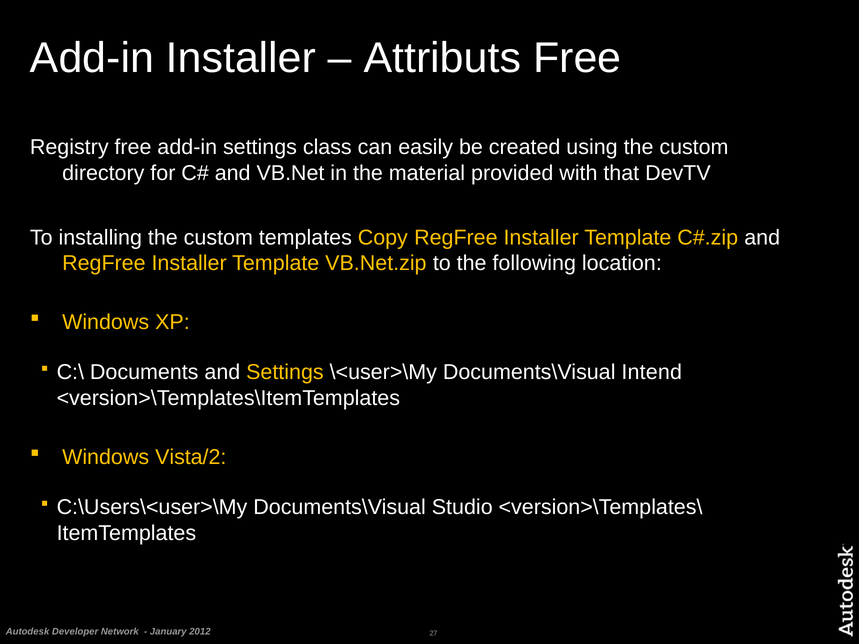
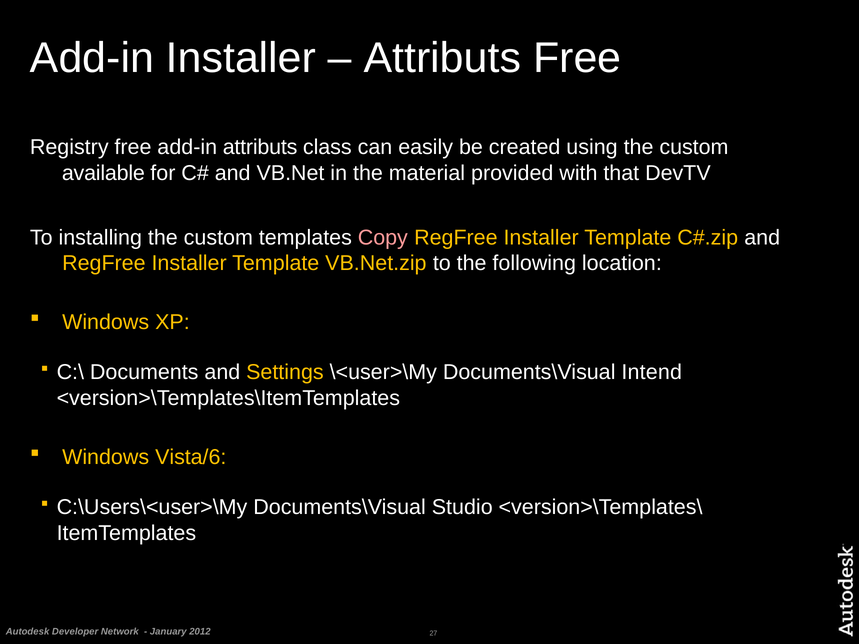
add-in settings: settings -> attributs (260, 147)
directory: directory -> available (103, 173)
Copy colour: yellow -> pink (383, 238)
Vista/2: Vista/2 -> Vista/6 (191, 457)
